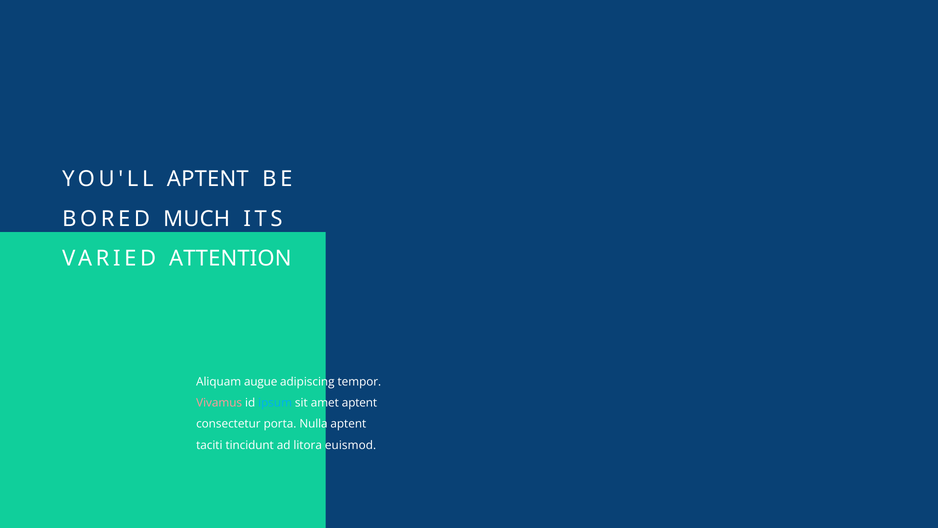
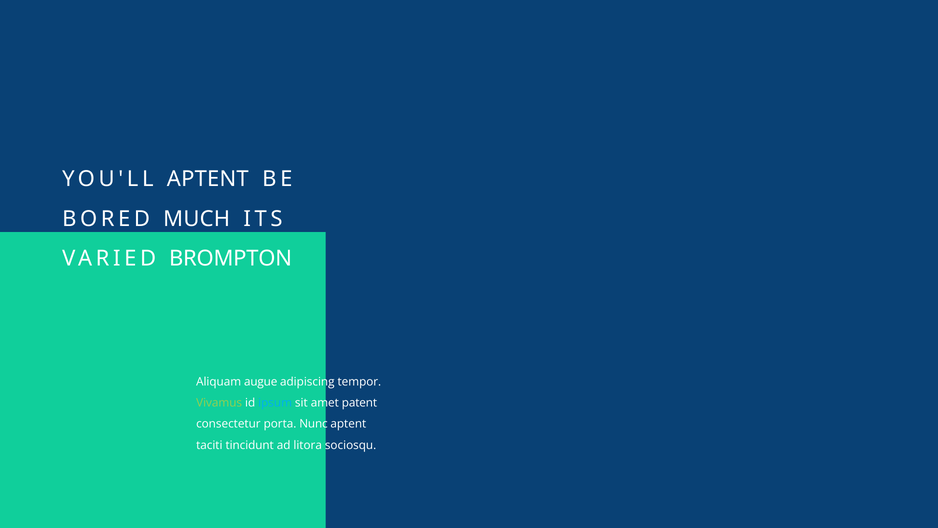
ATTENTION: ATTENTION -> BROMPTON (231, 258)
Vivamus colour: pink -> light green (219, 403)
amet aptent: aptent -> patent (359, 403)
Nulla: Nulla -> Nunc (313, 424)
euismod: euismod -> sociosqu (351, 445)
